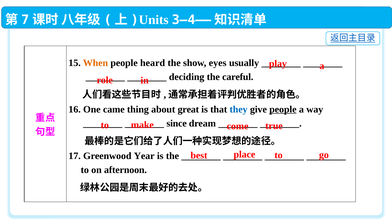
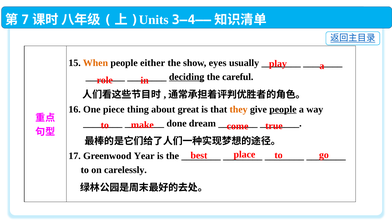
heard: heard -> either (153, 63)
deciding underline: none -> present (187, 77)
came: came -> piece (114, 110)
they colour: blue -> orange (239, 110)
since: since -> done (177, 124)
afternoon: afternoon -> carelessly (125, 170)
